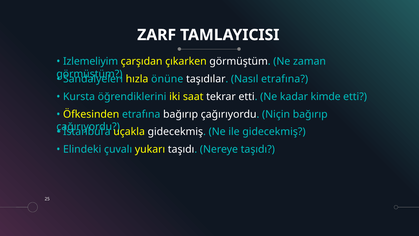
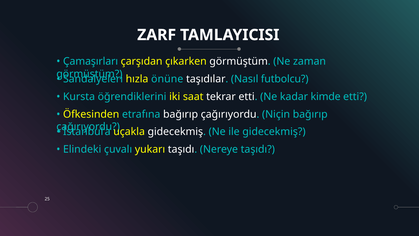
Izlemeliyim: Izlemeliyim -> Çamaşırları (91, 61)
Nasıl etrafına: etrafına -> futbolcu (285, 79)
